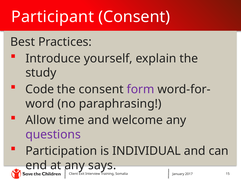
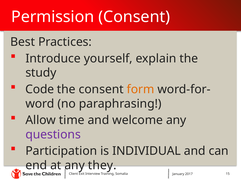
Participant: Participant -> Permission (53, 17)
form colour: purple -> orange (141, 90)
says: says -> they (102, 166)
